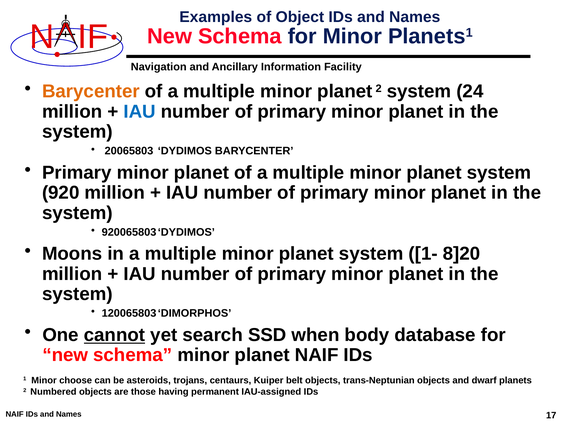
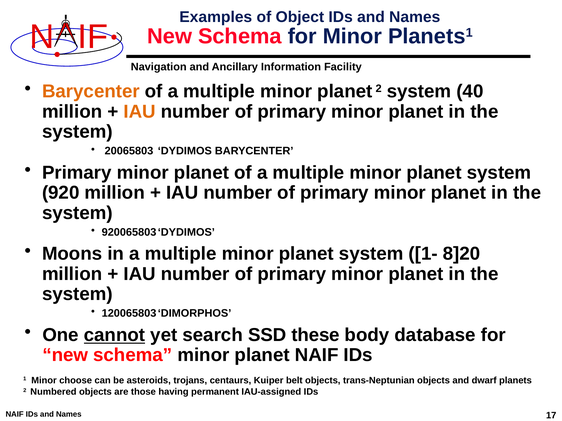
24: 24 -> 40 (470, 92)
IAU colour: blue -> orange (140, 112)
when: when -> these (316, 335)
